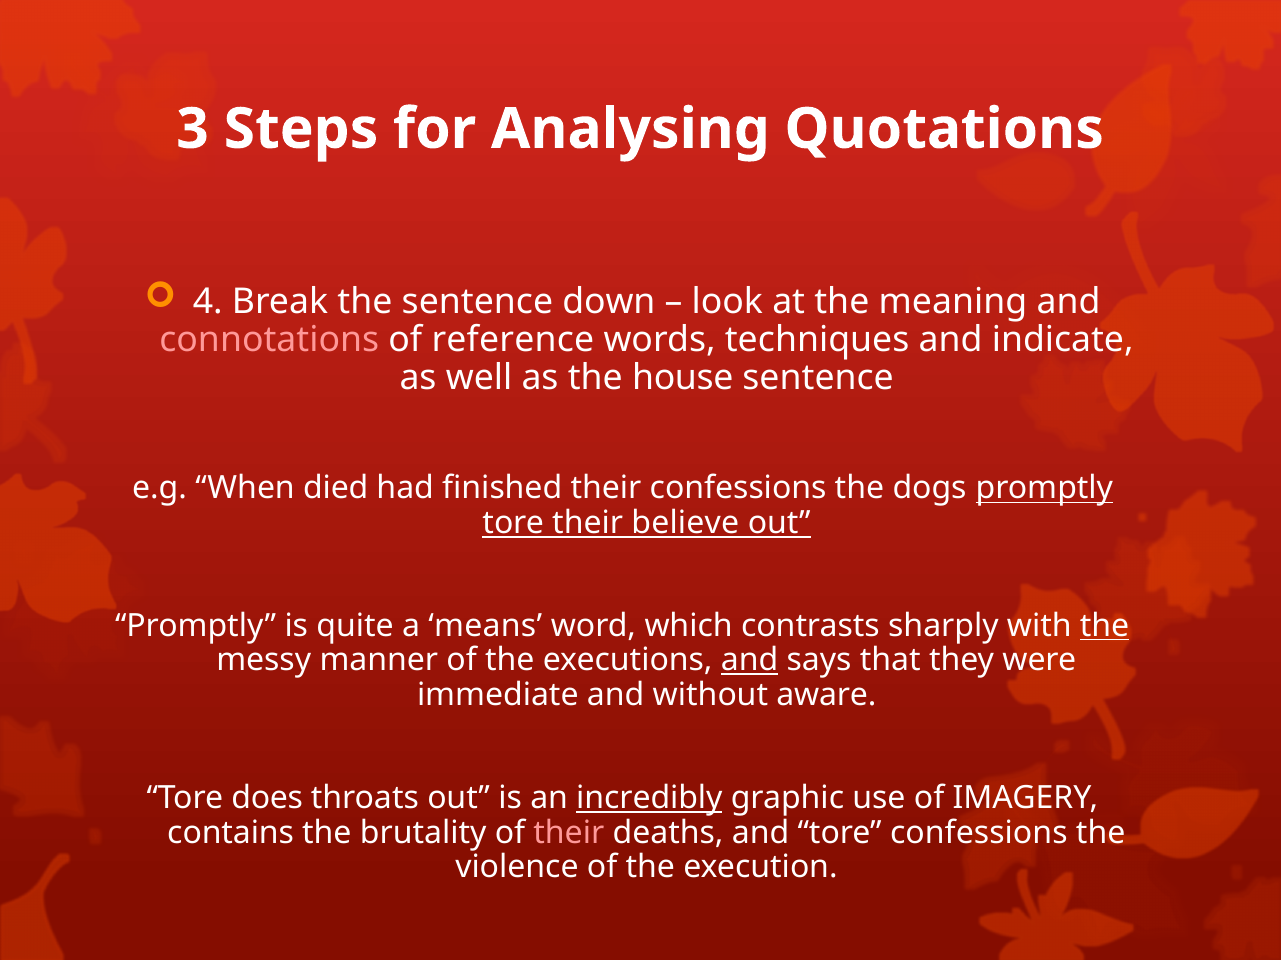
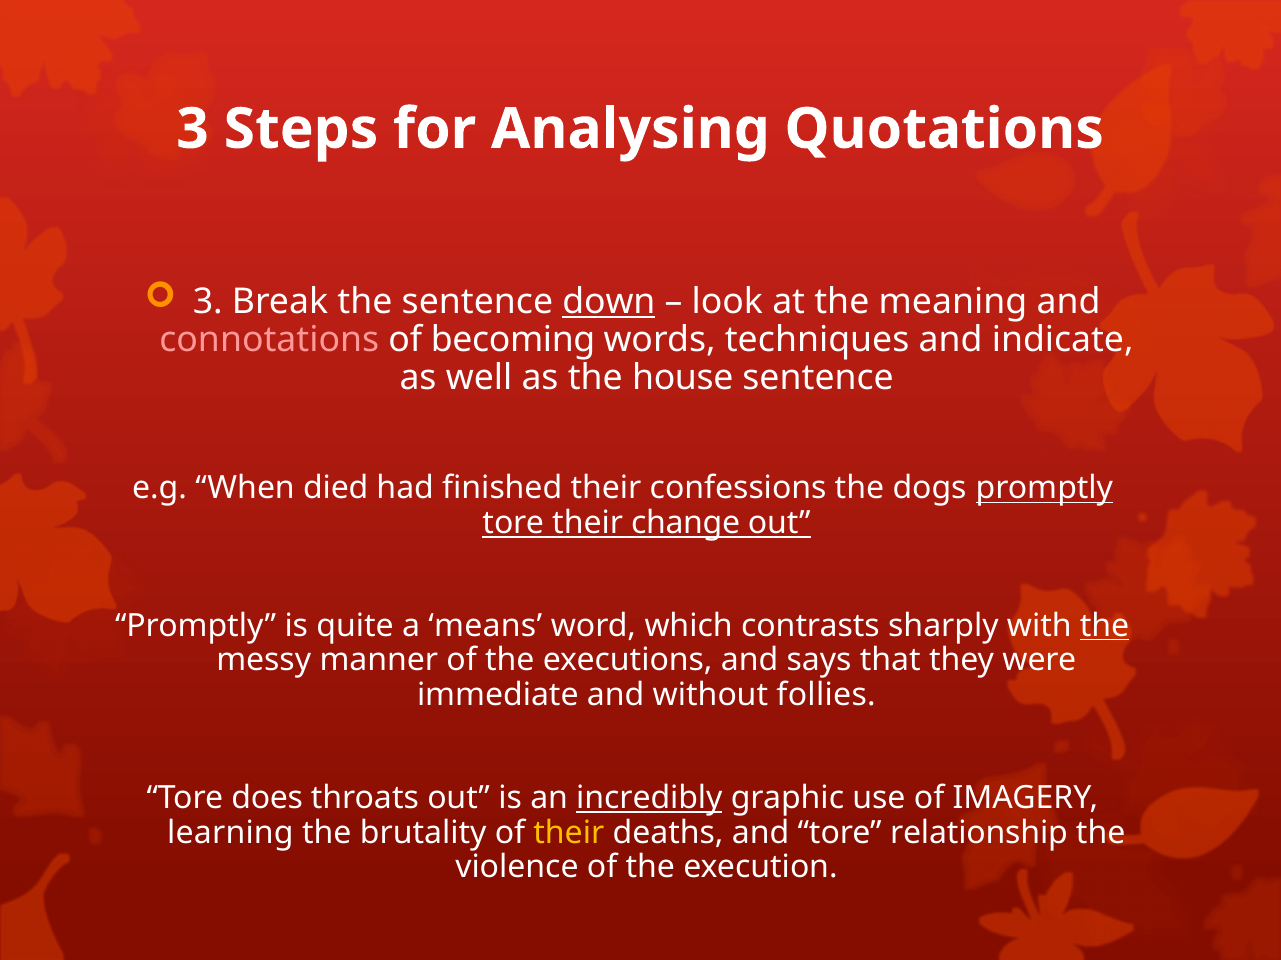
4: 4 -> 3 (208, 302)
down underline: none -> present (609, 302)
reference: reference -> becoming (513, 340)
believe: believe -> change (686, 523)
and underline: present -> none (750, 661)
aware: aware -> follies (826, 695)
contains: contains -> learning (230, 833)
their colour: pink -> yellow (569, 833)
tore confessions: confessions -> relationship (979, 833)
